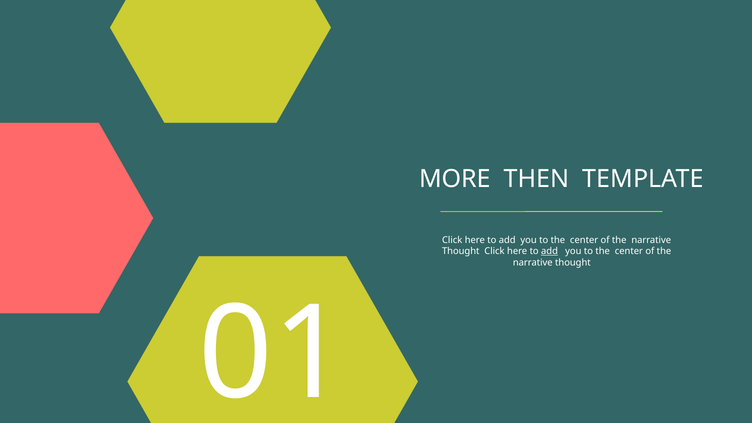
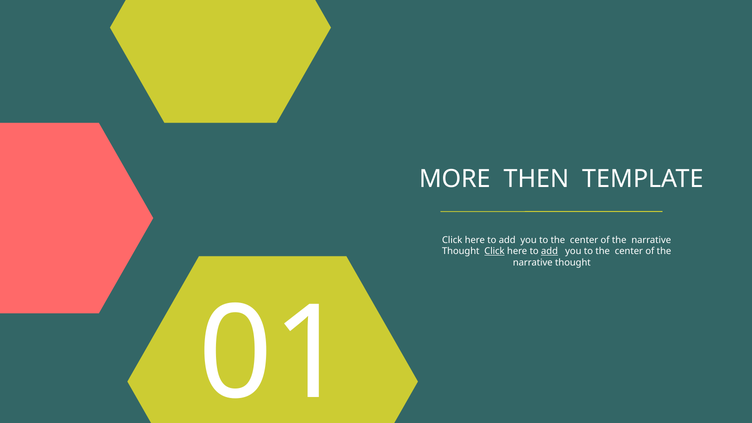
Click underline: none -> present (494, 251)
